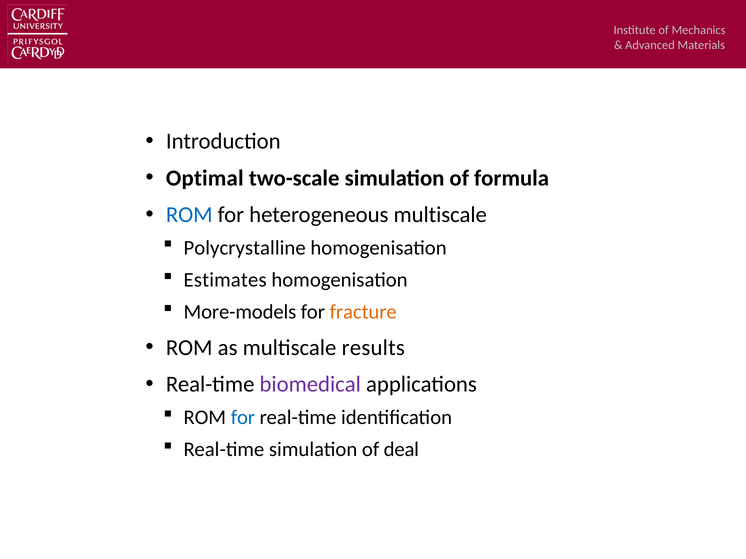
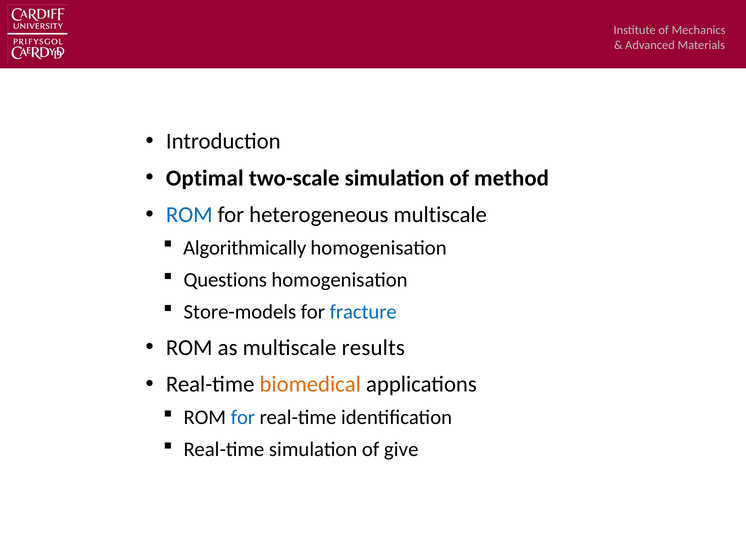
formula: formula -> method (511, 178)
Polycrystalline: Polycrystalline -> Algorithmically (245, 248)
Estimates: Estimates -> Questions (225, 280)
More-models: More-models -> Store-models (240, 312)
fracture colour: orange -> blue (363, 312)
biomedical colour: purple -> orange (310, 385)
deal: deal -> give (401, 450)
